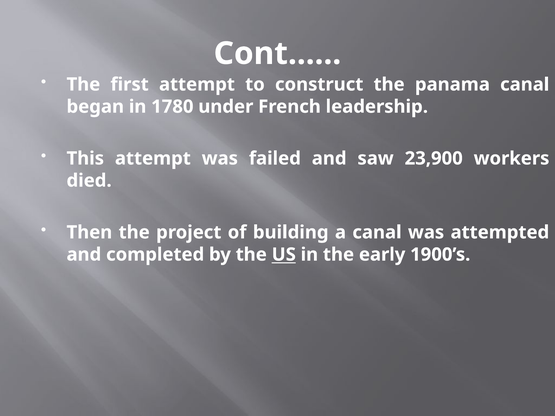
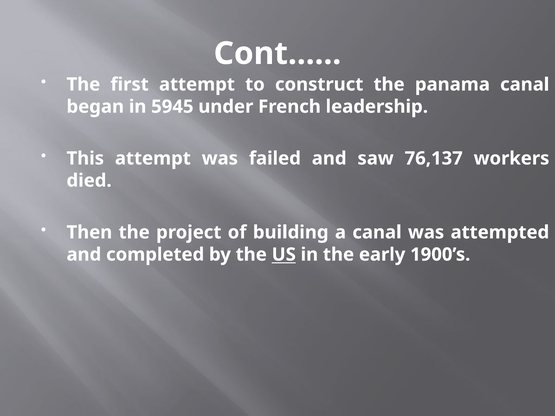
1780: 1780 -> 5945 (172, 107)
23,900: 23,900 -> 76,137 (434, 158)
